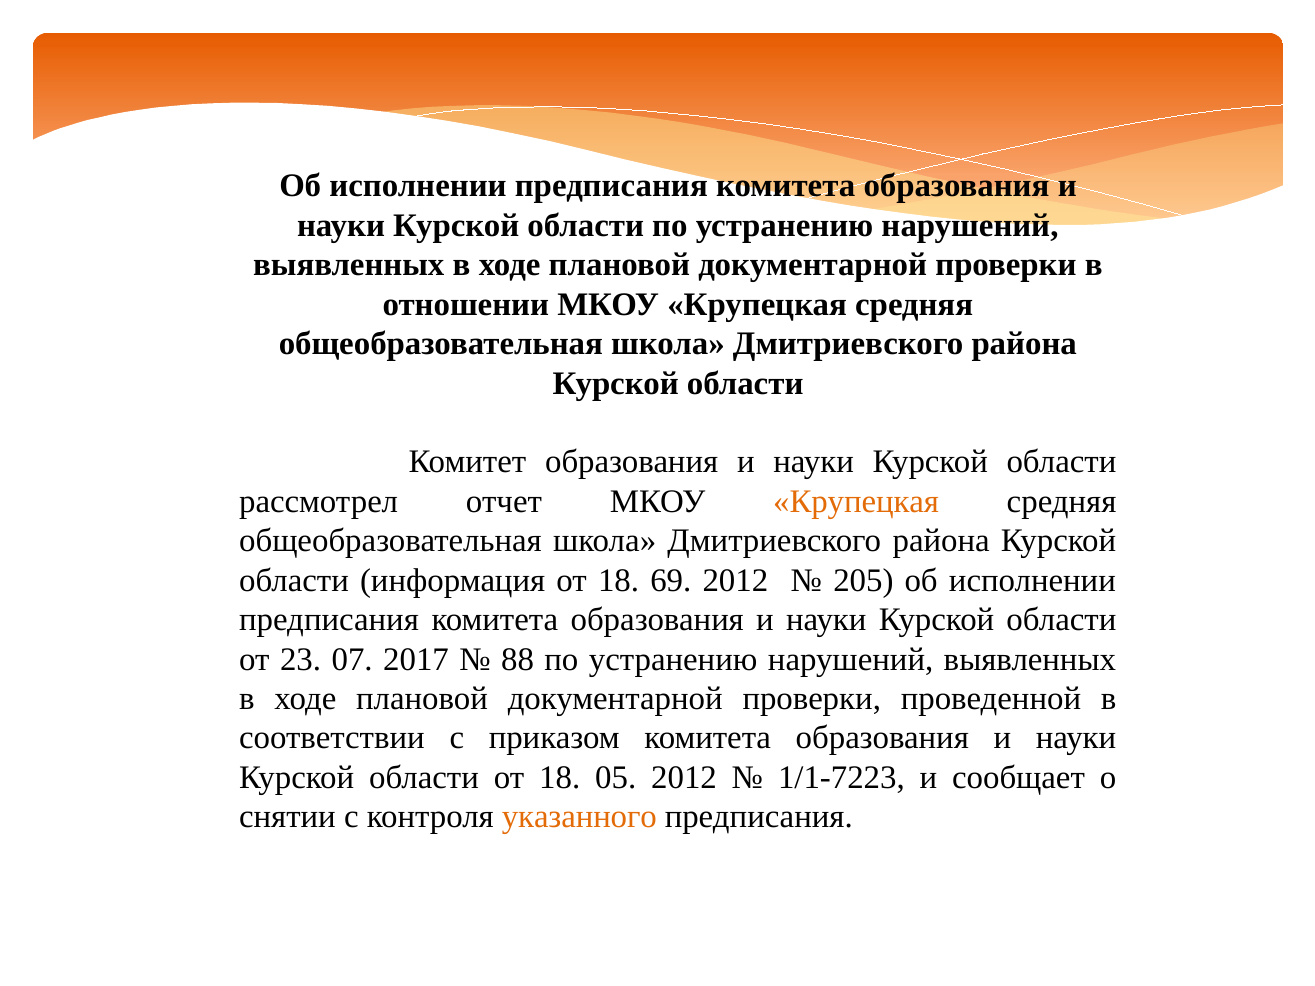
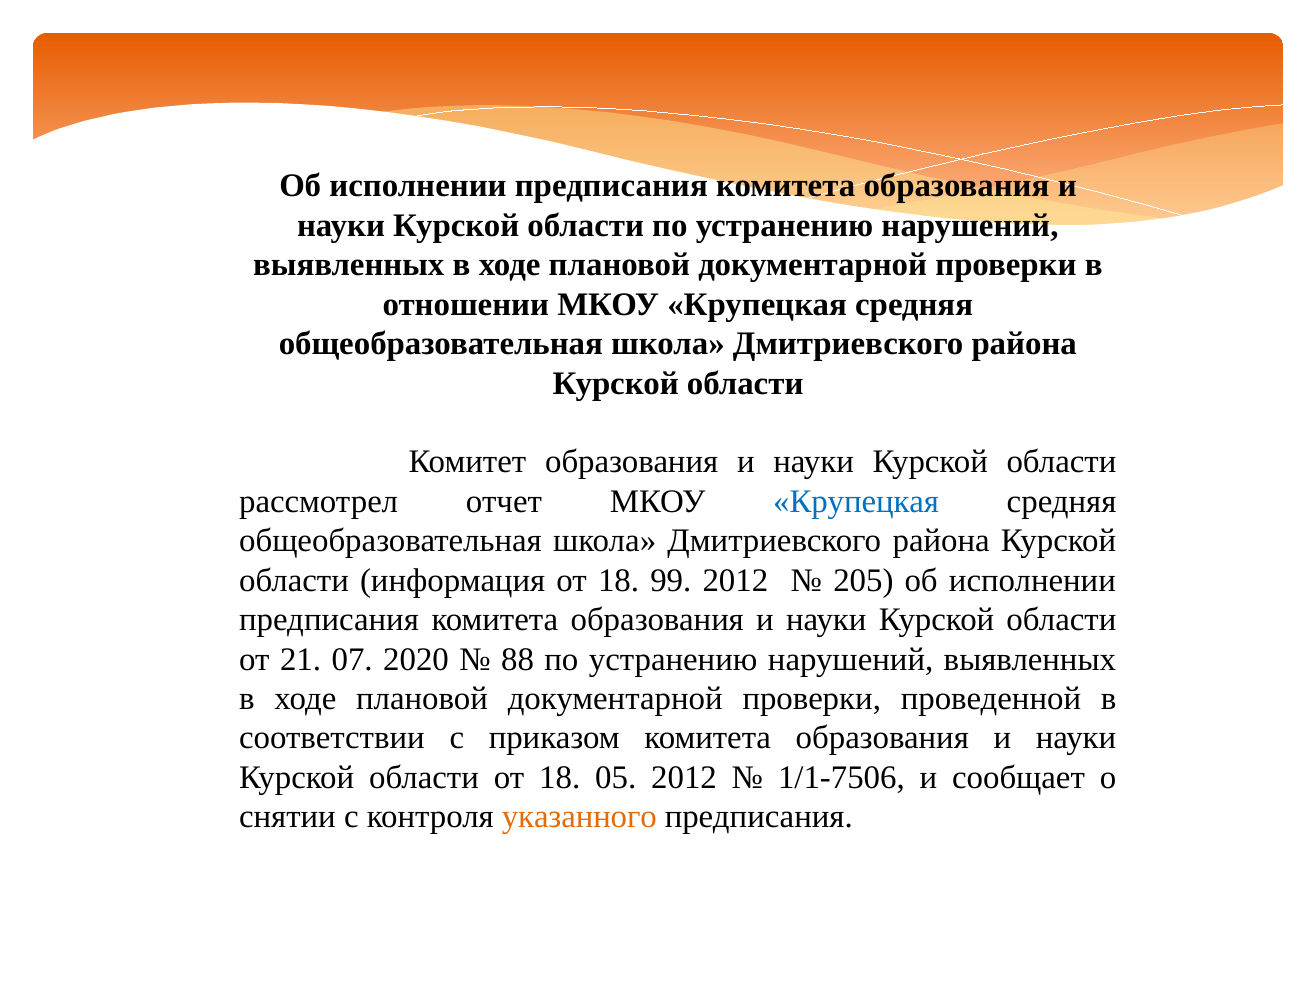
Крупецкая colour: orange -> blue (856, 502)
69: 69 -> 99 (671, 581)
23: 23 -> 21 (301, 659)
2017: 2017 -> 2020 (416, 659)
1/1-7223: 1/1-7223 -> 1/1-7506 (841, 778)
